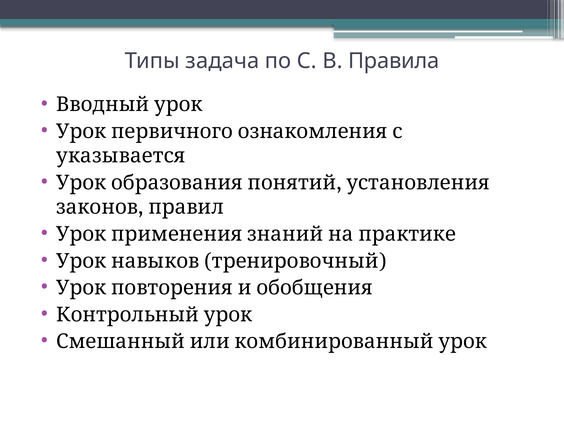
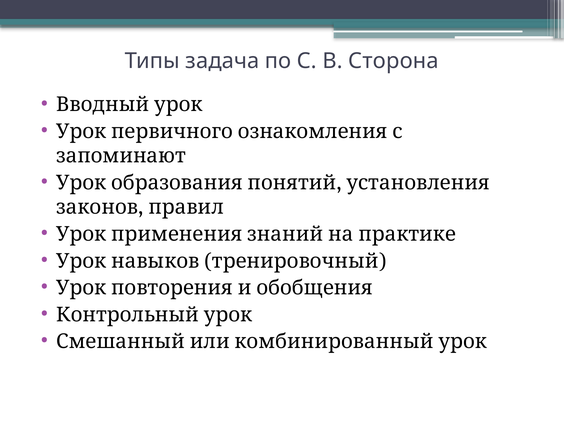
Правила: Правила -> Сторона (394, 61)
указывается: указывается -> запоминают (121, 156)
